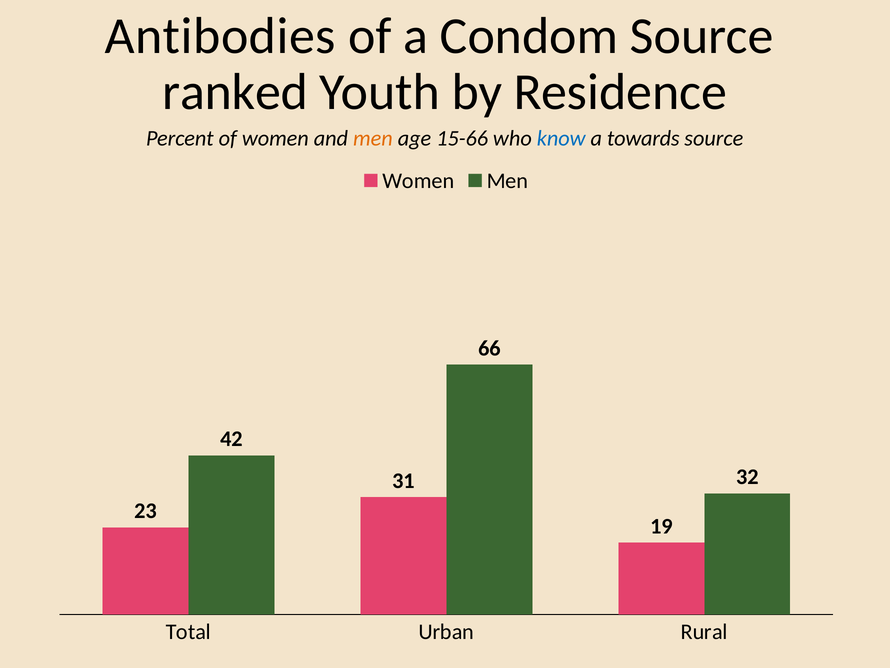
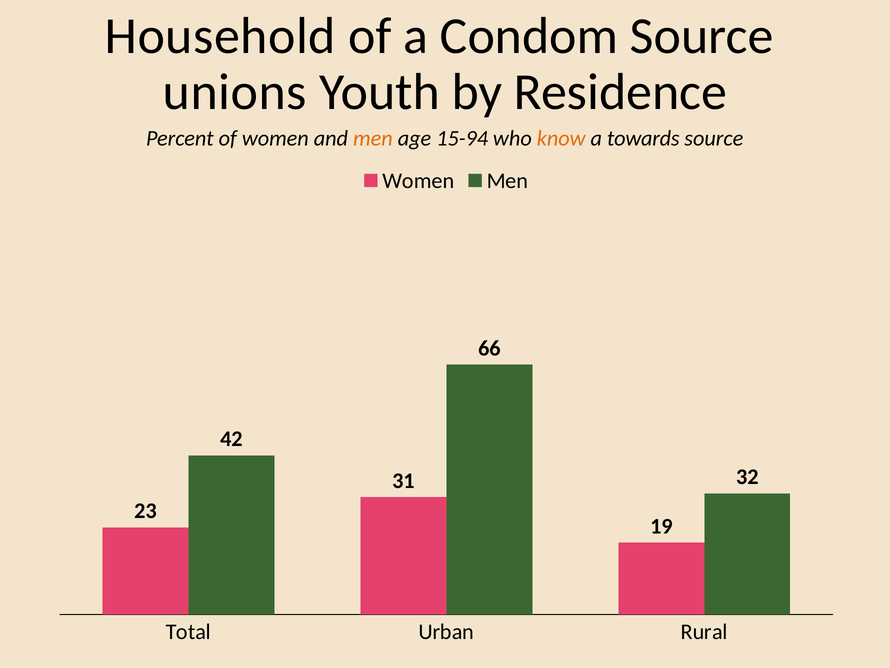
Antibodies: Antibodies -> Household (220, 36)
ranked: ranked -> unions (235, 92)
15-66: 15-66 -> 15-94 (462, 138)
know colour: blue -> orange (561, 138)
